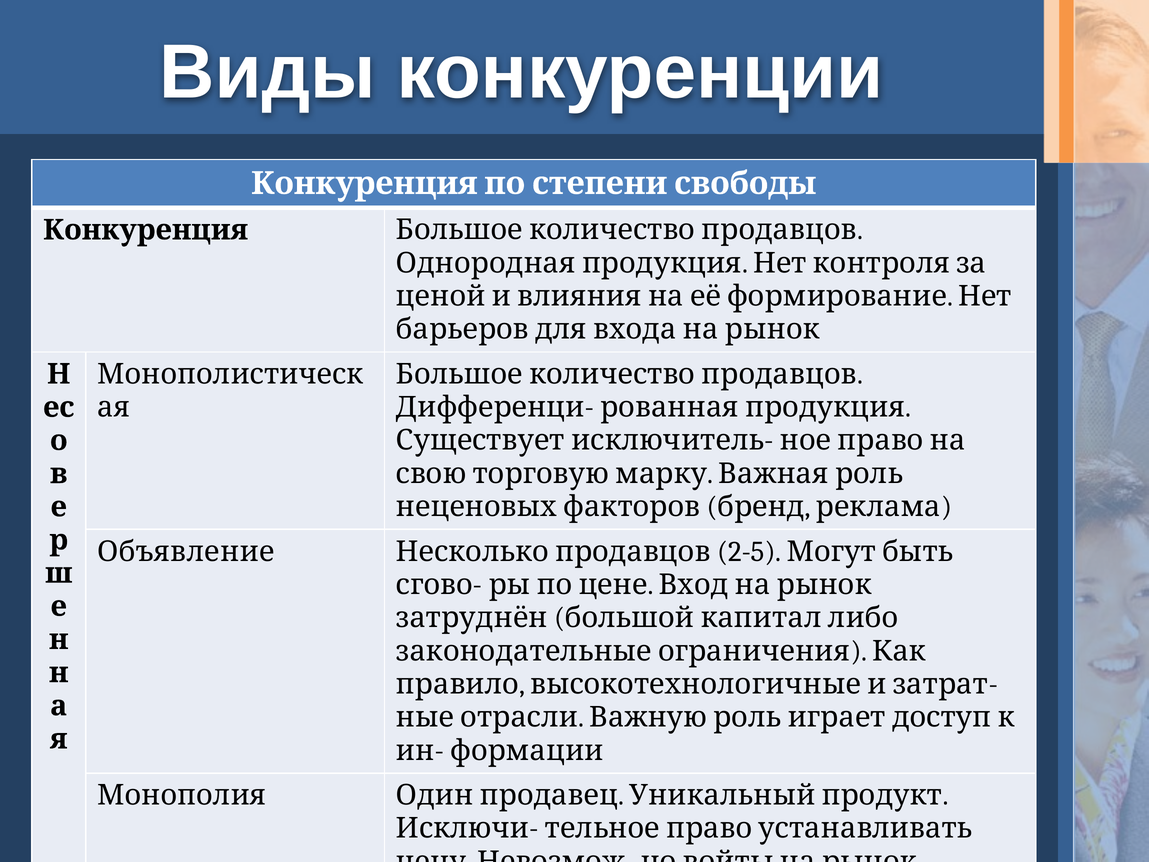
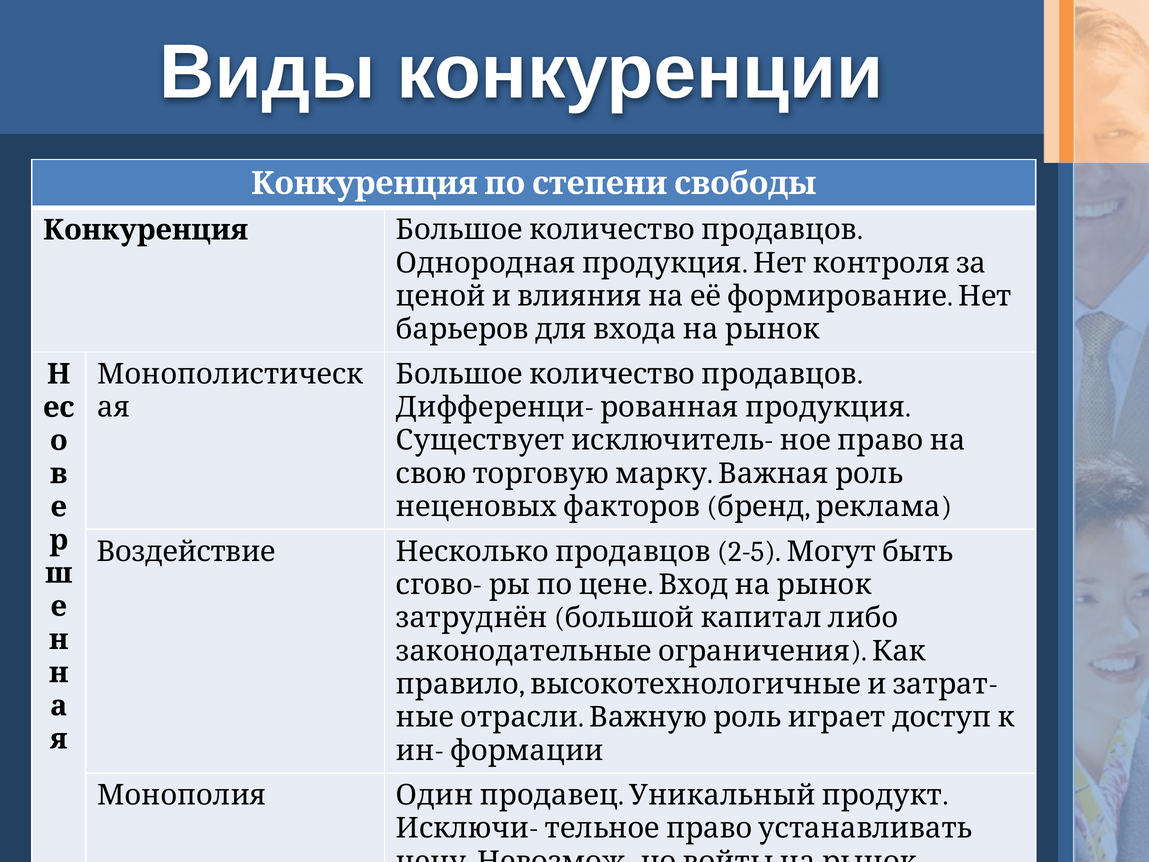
Объявление: Объявление -> Воздействие (186, 551)
